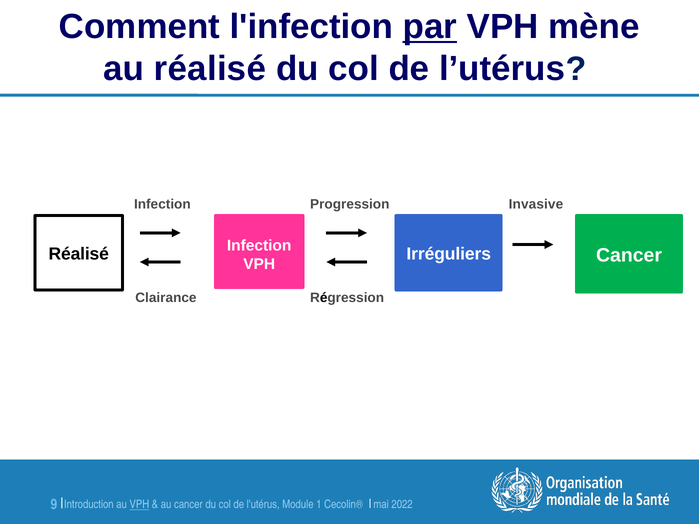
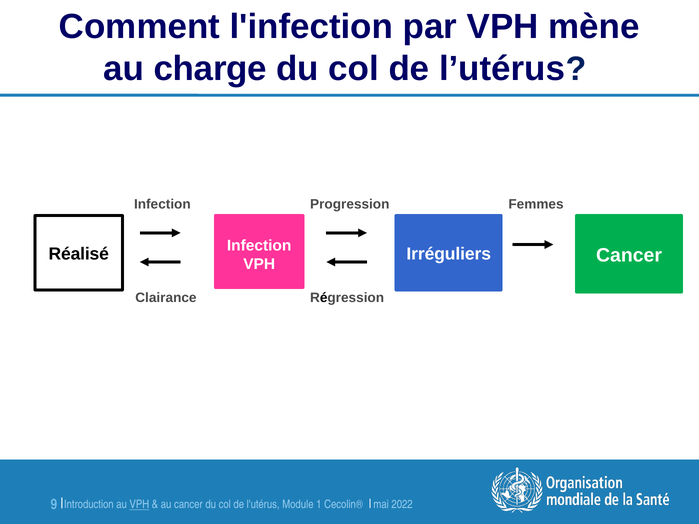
par underline: present -> none (430, 27)
au réalisé: réalisé -> charge (210, 69)
Invasive: Invasive -> Femmes (536, 205)
